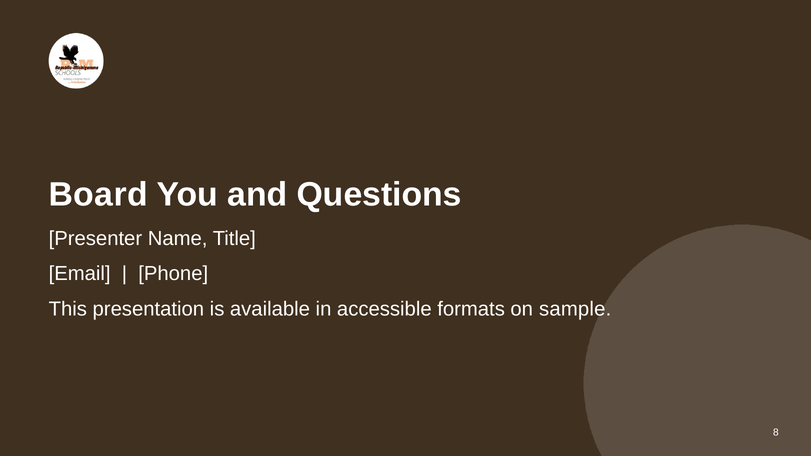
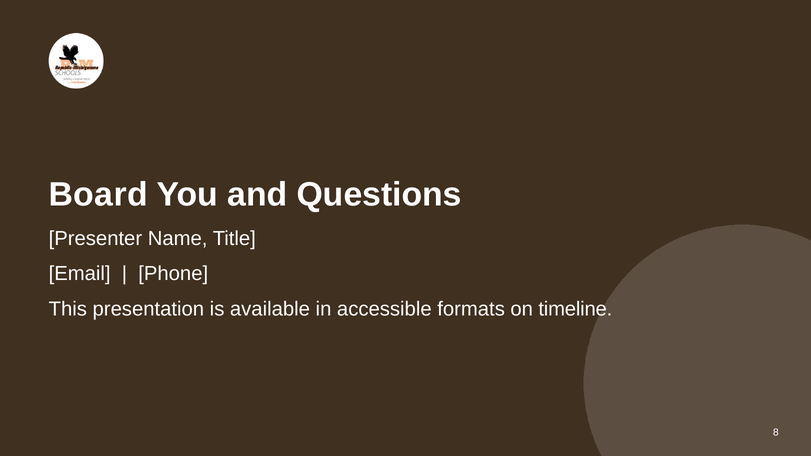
sample: sample -> timeline (575, 309)
